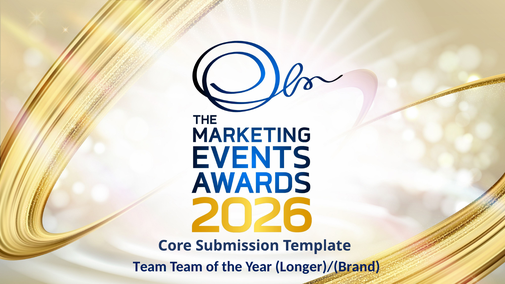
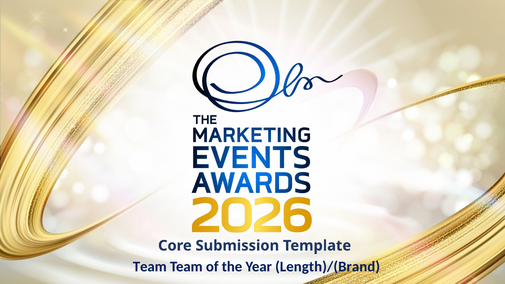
Longer)/(Brand: Longer)/(Brand -> Length)/(Brand (328, 267)
